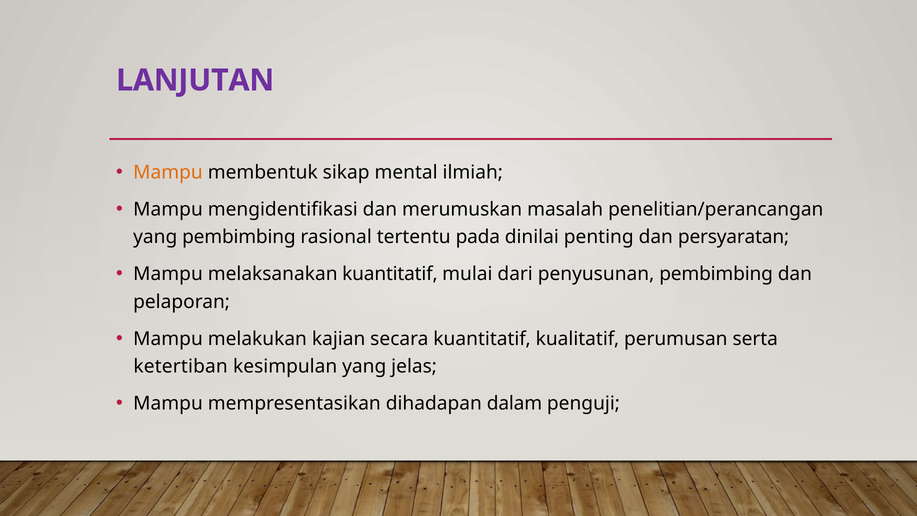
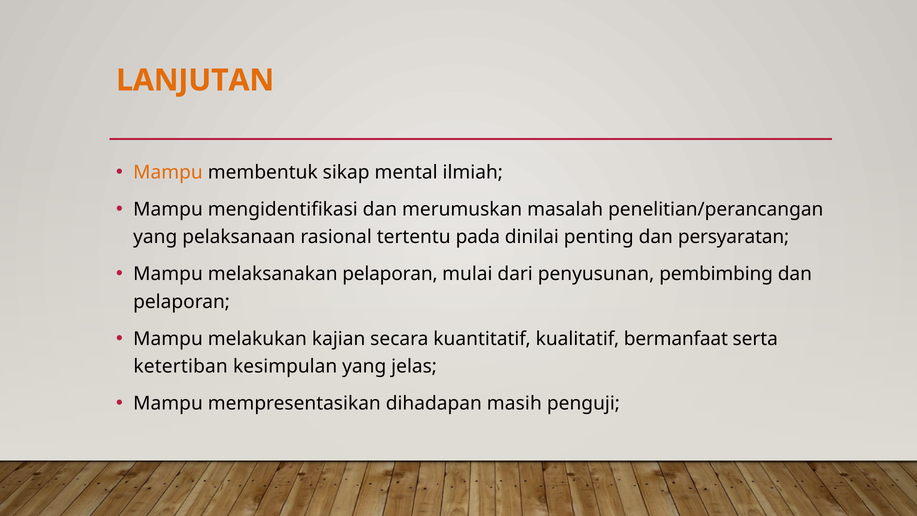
LANJUTAN colour: purple -> orange (195, 80)
yang pembimbing: pembimbing -> pelaksanaan (239, 237)
melaksanakan kuantitatif: kuantitatif -> pelaporan (390, 274)
perumusan: perumusan -> bermanfaat (676, 339)
dalam: dalam -> masih (514, 403)
